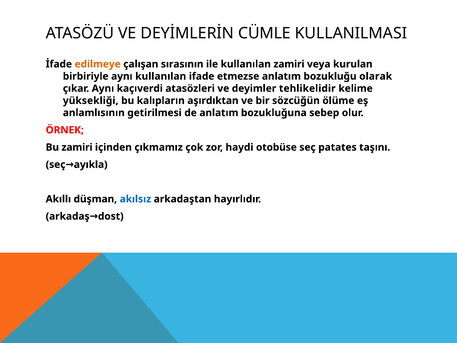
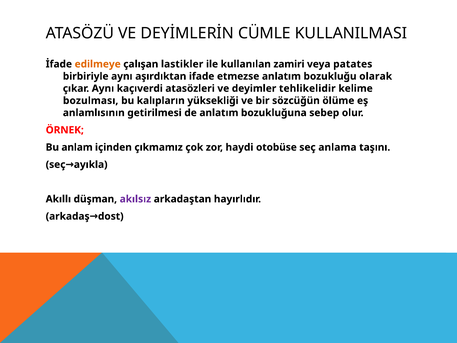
sırasının: sırasının -> lastikler (182, 64)
kurulan: kurulan -> patates (353, 64)
aynı kullanılan: kullanılan -> aşırdıktan (161, 76)
yüksekliği: yüksekliği -> bozulması (91, 101)
aşırdıktan: aşırdıktan -> yüksekliği (213, 101)
Bu zamiri: zamiri -> anlam (77, 147)
patates: patates -> anlama (337, 147)
akılsız colour: blue -> purple (135, 199)
